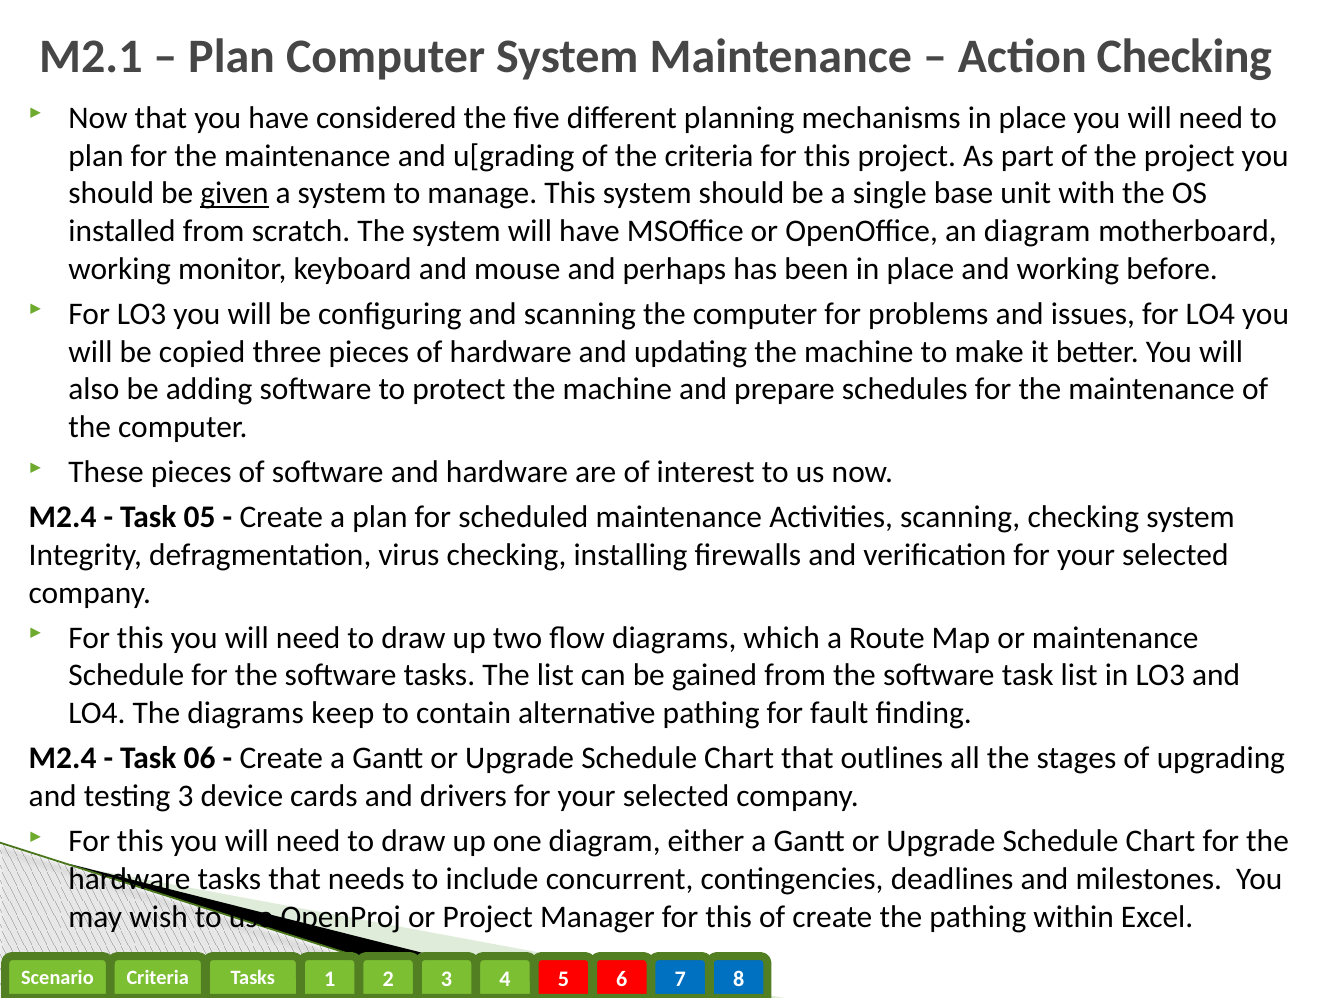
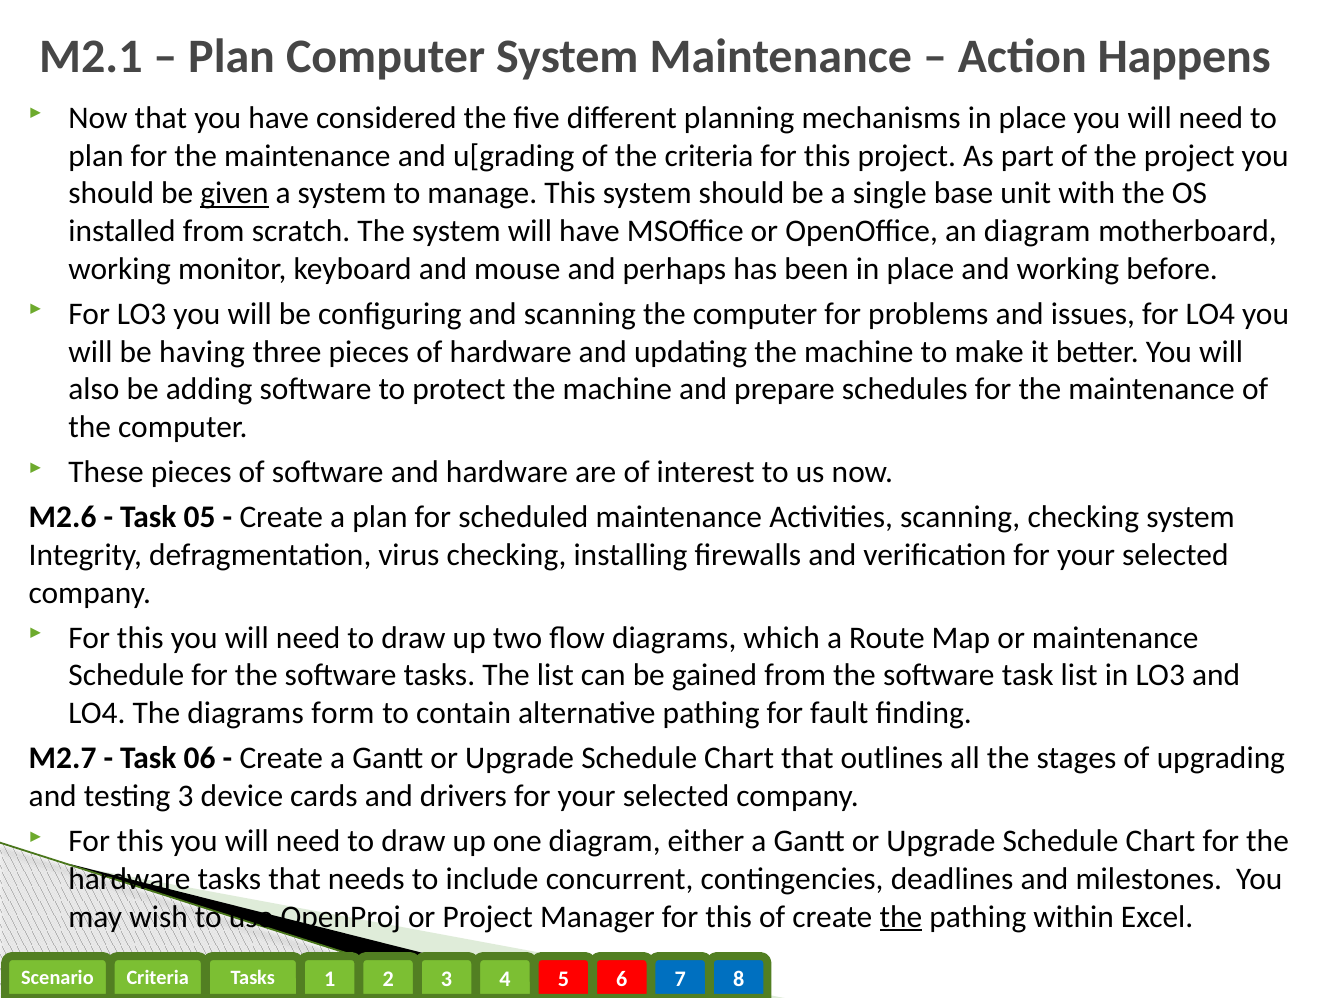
Action Checking: Checking -> Happens (1184, 57)
copied: copied -> having (202, 351)
M2.4: M2.4 -> M2.6 (63, 517)
keep: keep -> form (343, 713)
M2.4: M2.4 -> M2.7 (63, 758)
the underline: none -> present (901, 916)
